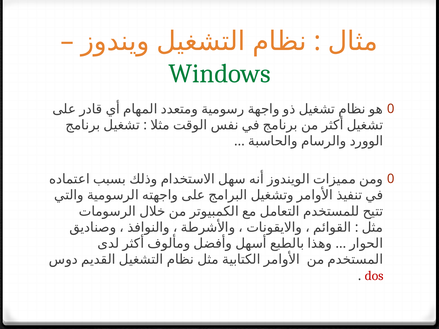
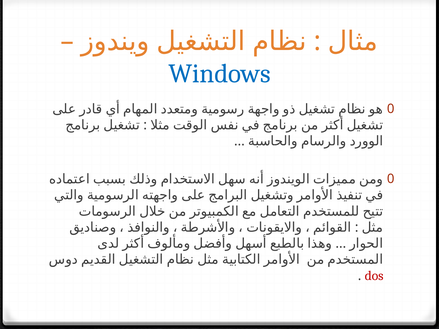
Windows colour: green -> blue (220, 74)
